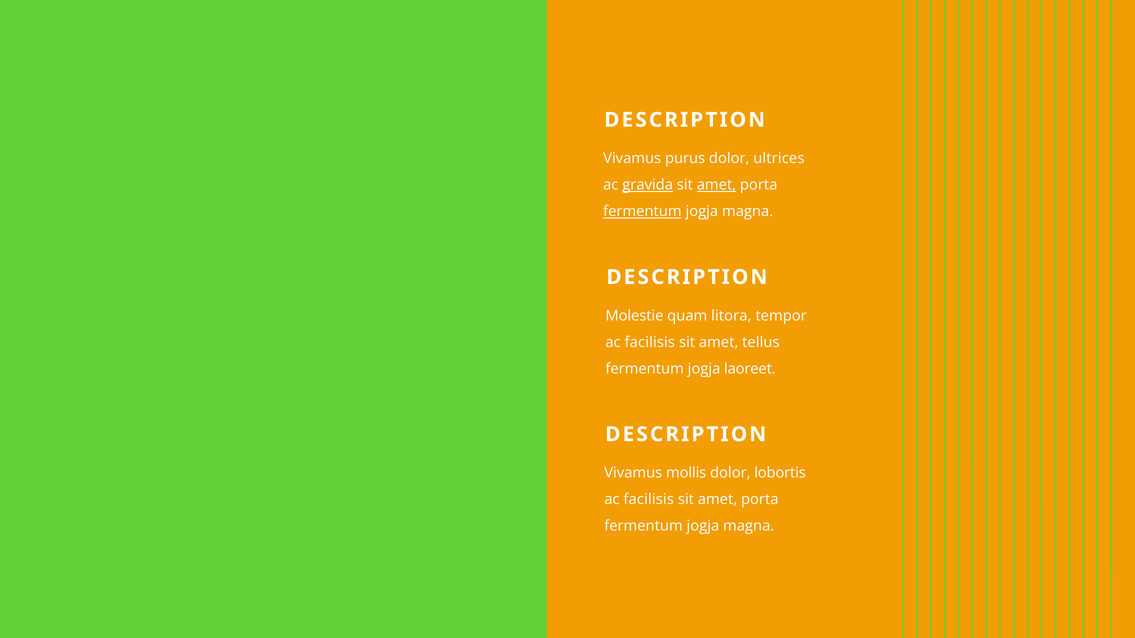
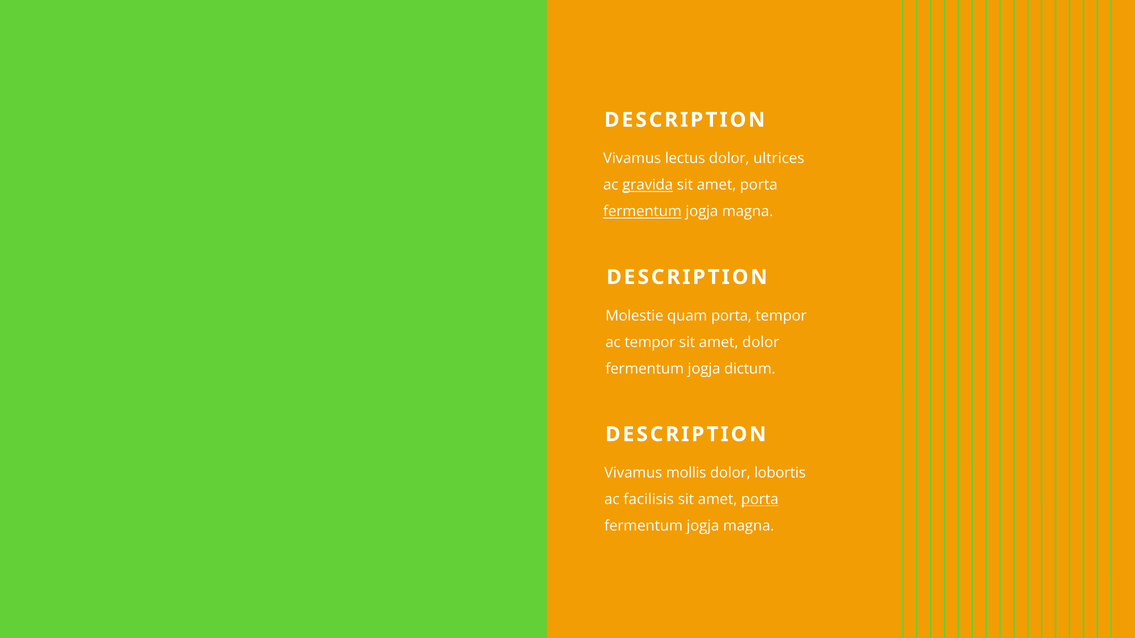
purus: purus -> lectus (685, 159)
amet underline: present -> none (716, 185)
quam litora: litora -> porta (731, 316)
facilisis: facilisis -> tempor (650, 342)
amet tellus: tellus -> dolor (761, 342)
laoreet: laoreet -> dictum (750, 369)
porta underline: none -> present (760, 500)
